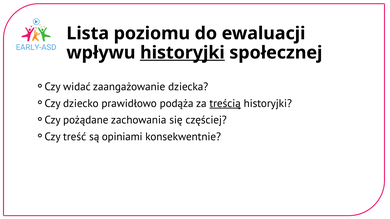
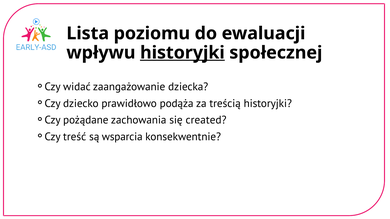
treścią underline: present -> none (225, 104)
częściej: częściej -> created (206, 120)
opiniami: opiniami -> wsparcia (122, 137)
